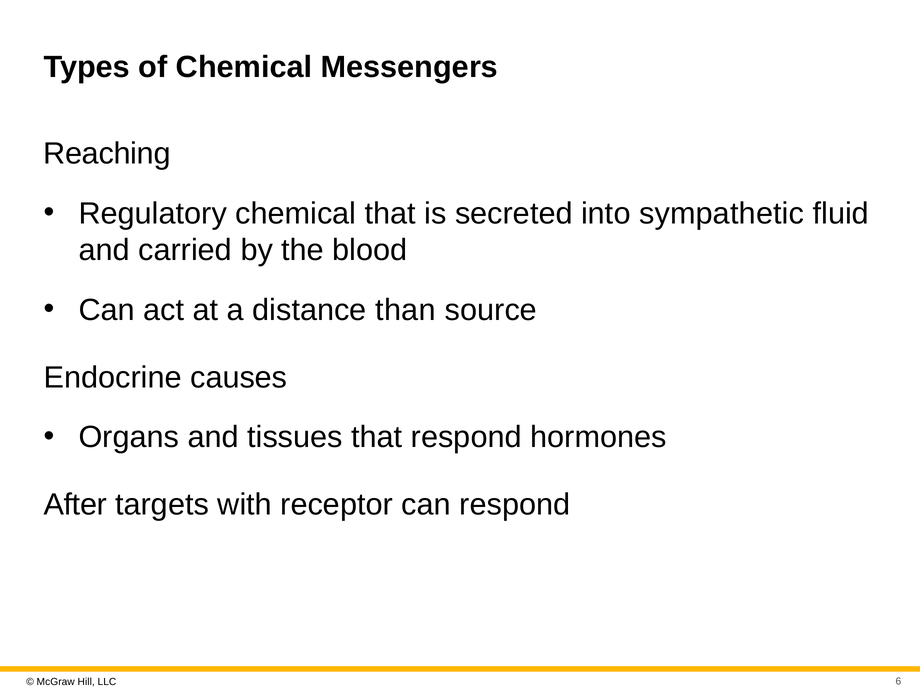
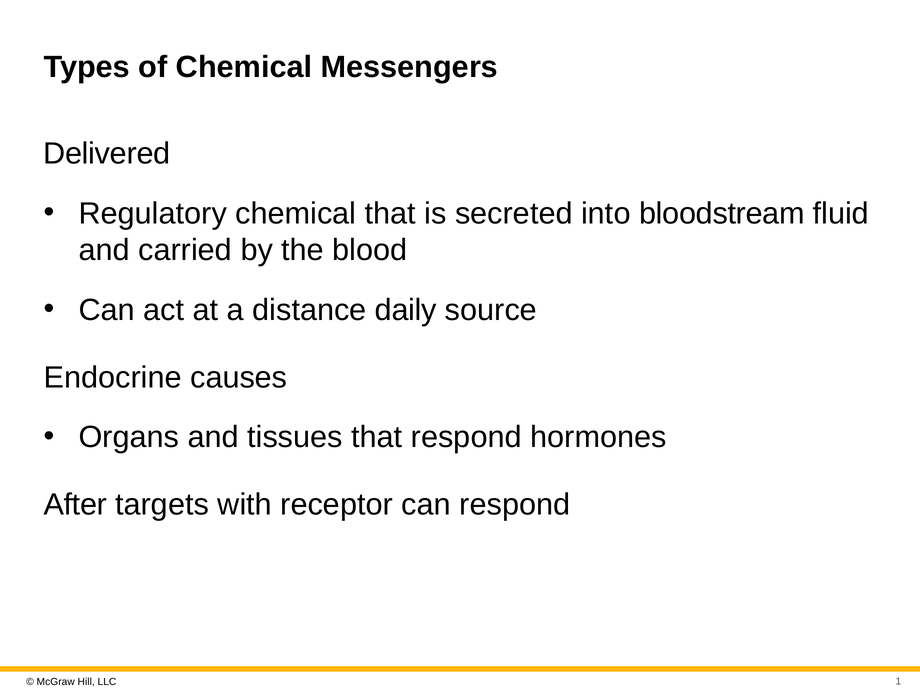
Reaching: Reaching -> Delivered (107, 154)
sympathetic: sympathetic -> bloodstream (722, 213)
than: than -> daily (406, 310)
6: 6 -> 1 (898, 681)
